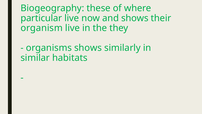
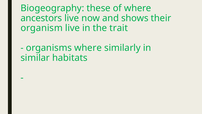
particular: particular -> ancestors (41, 18)
they: they -> trait (119, 28)
organisms shows: shows -> where (88, 48)
